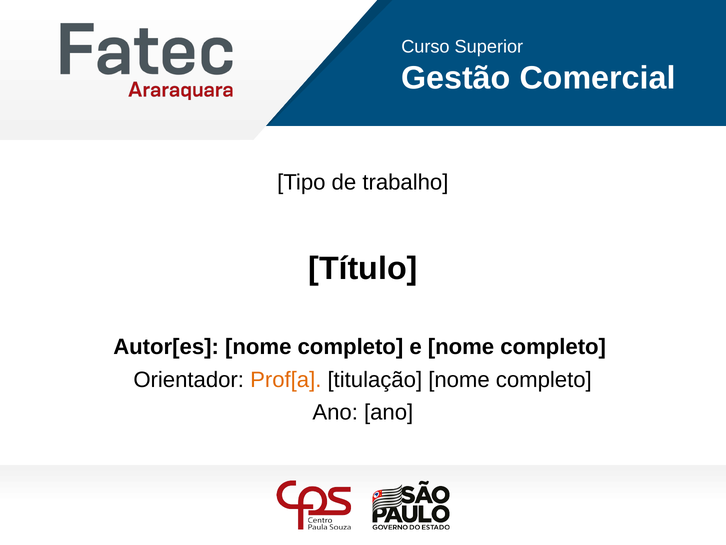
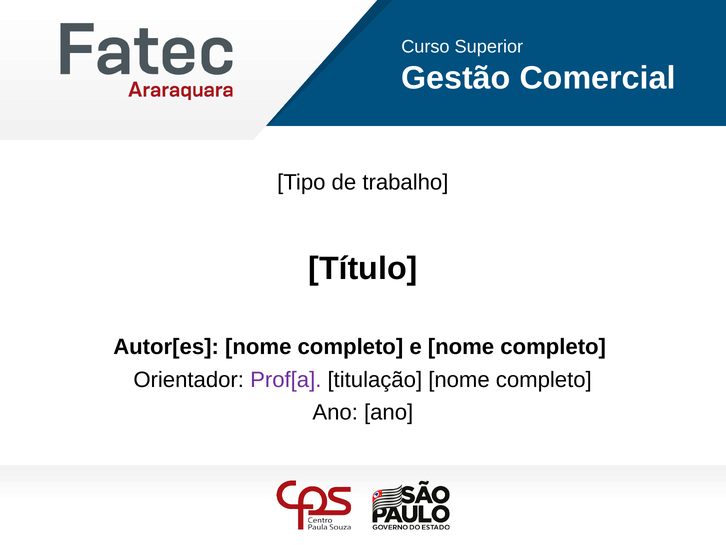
Prof[a colour: orange -> purple (286, 379)
